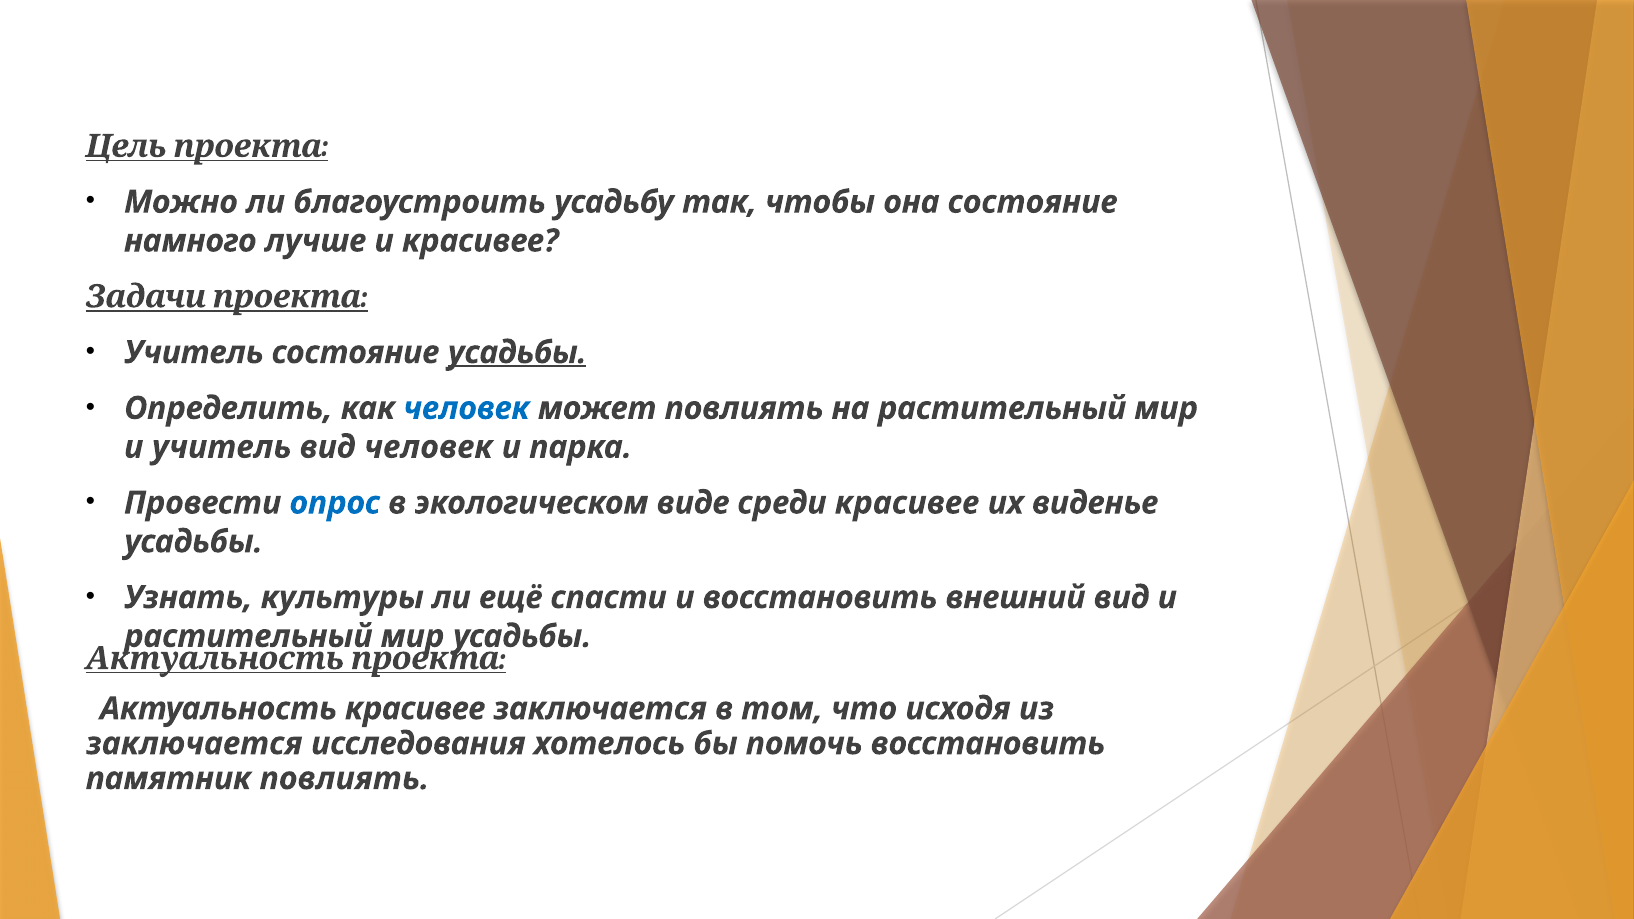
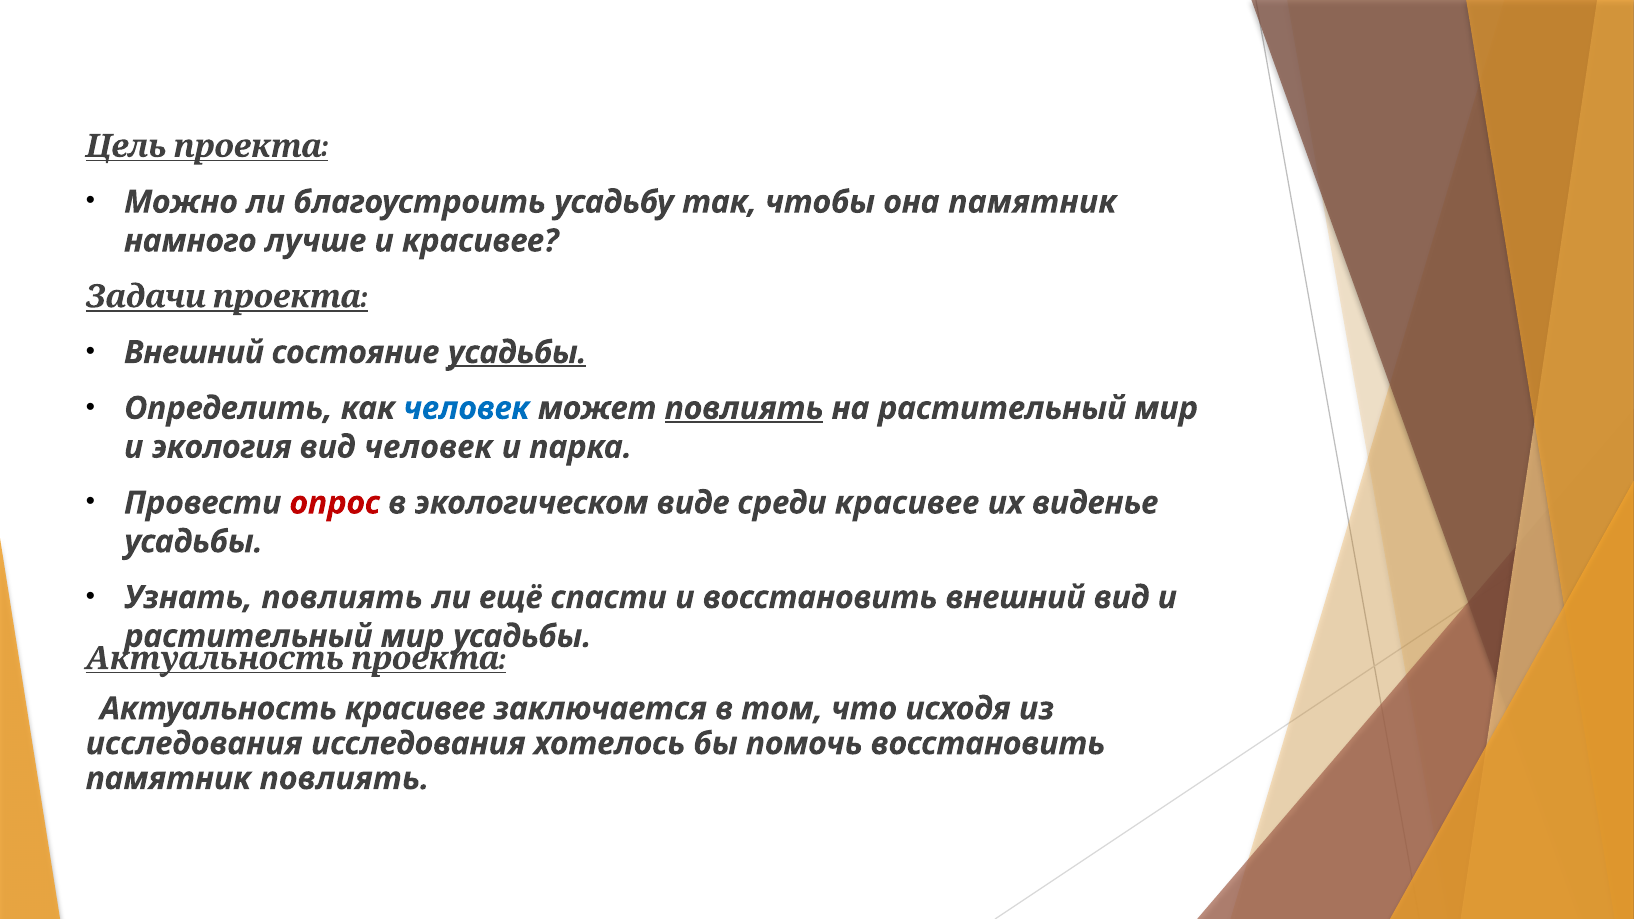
она состояние: состояние -> памятник (1032, 202)
Учитель: Учитель -> Внешний (194, 353)
повлиять underline: none -> present (744, 408)
и учитель: учитель -> экология (222, 447)
опрос colour: blue -> red (335, 503)
Узнать культуры: культуры -> повлиять (342, 598)
заключается: заключается -> исследования (194, 744)
